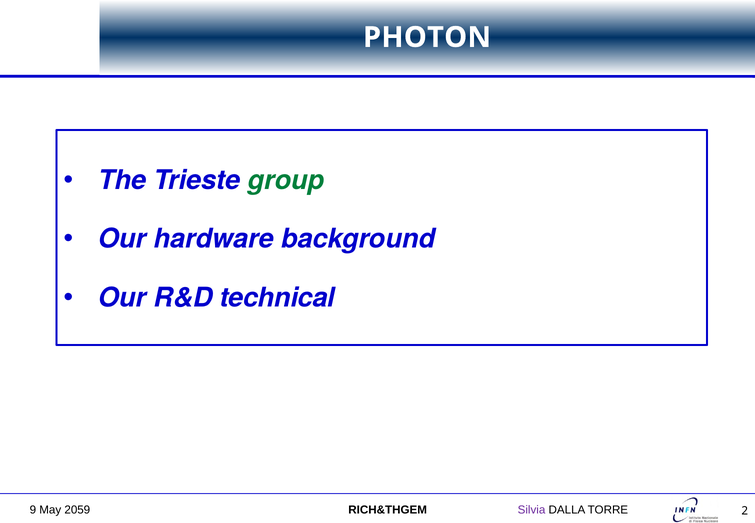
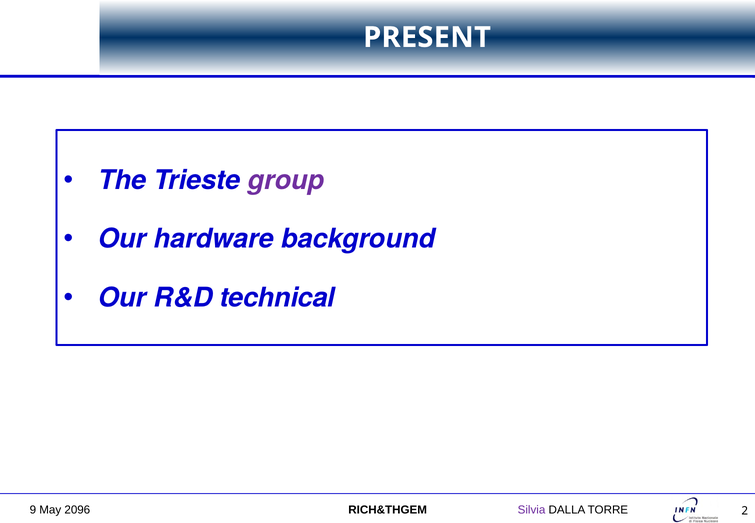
PHOTON: PHOTON -> PRESENT (427, 37)
group colour: green -> purple (286, 180)
2059: 2059 -> 2096 (77, 510)
